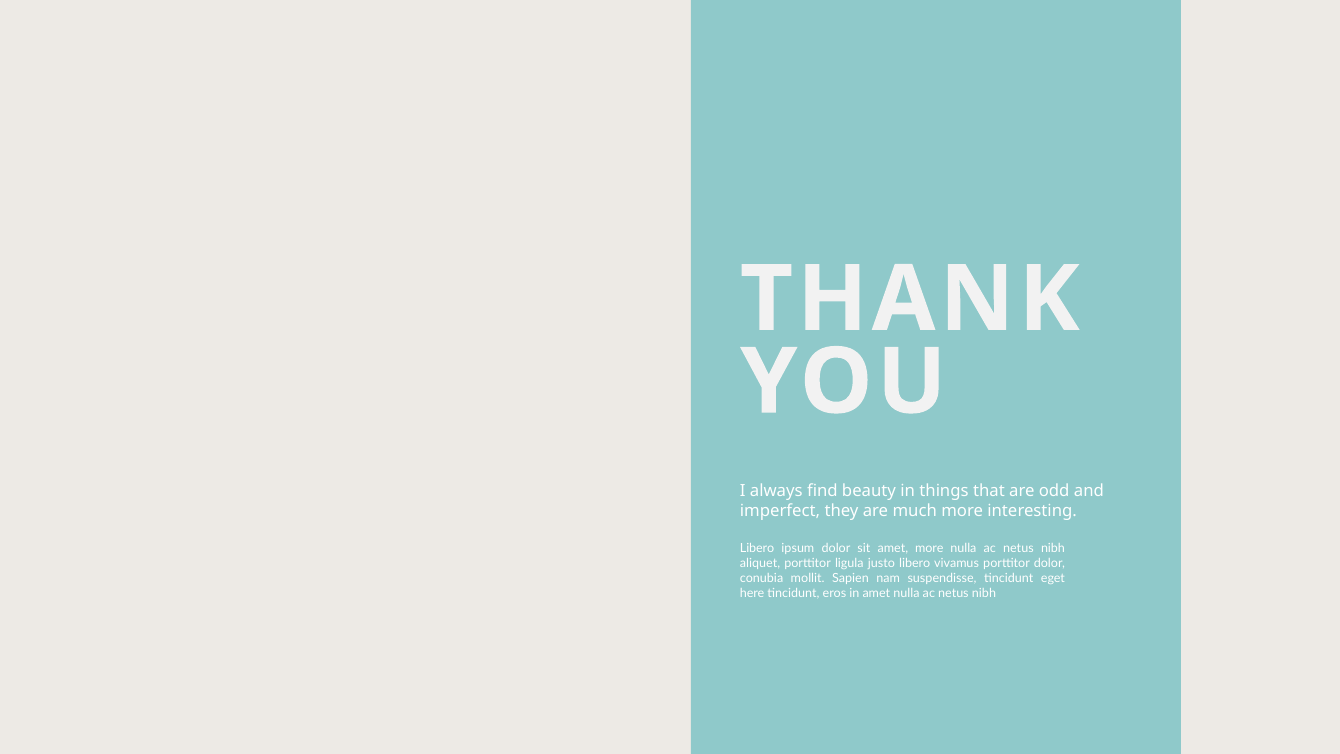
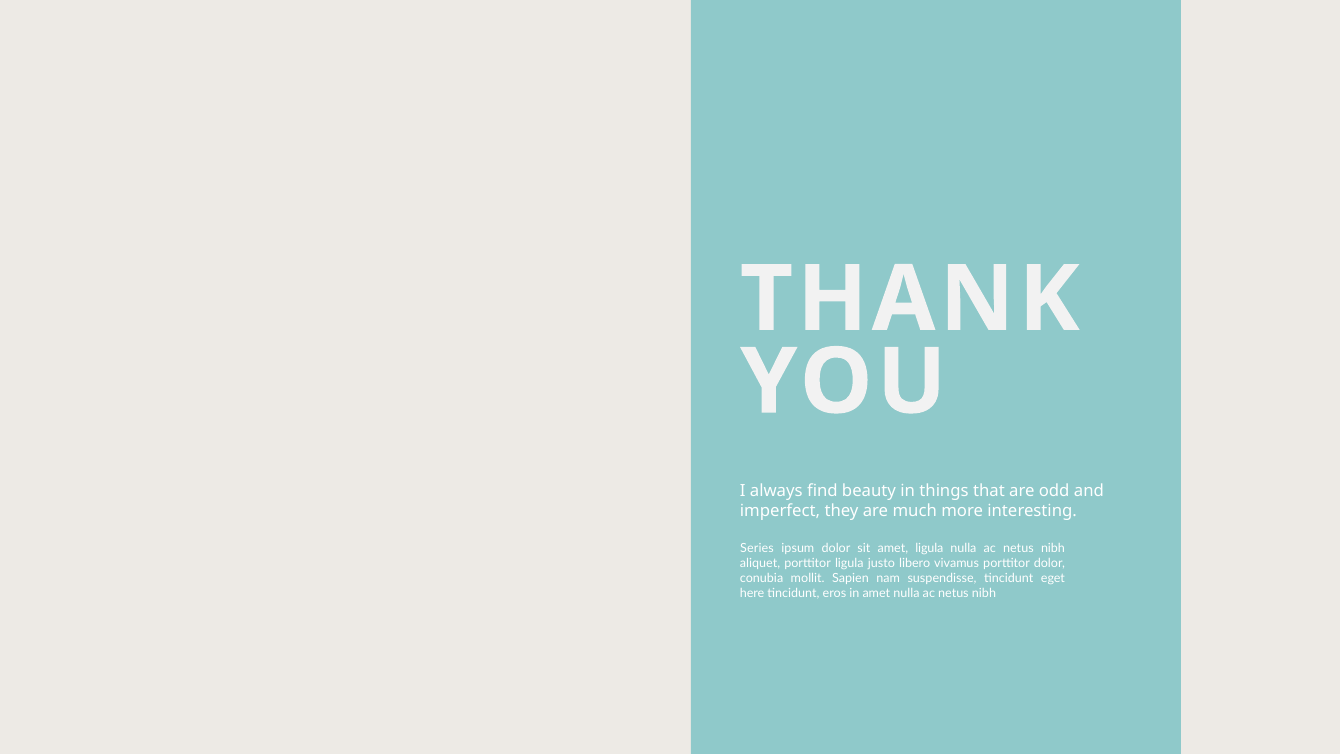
Libero: Libero -> Series (757, 548)
amet more: more -> ligula (929, 548)
